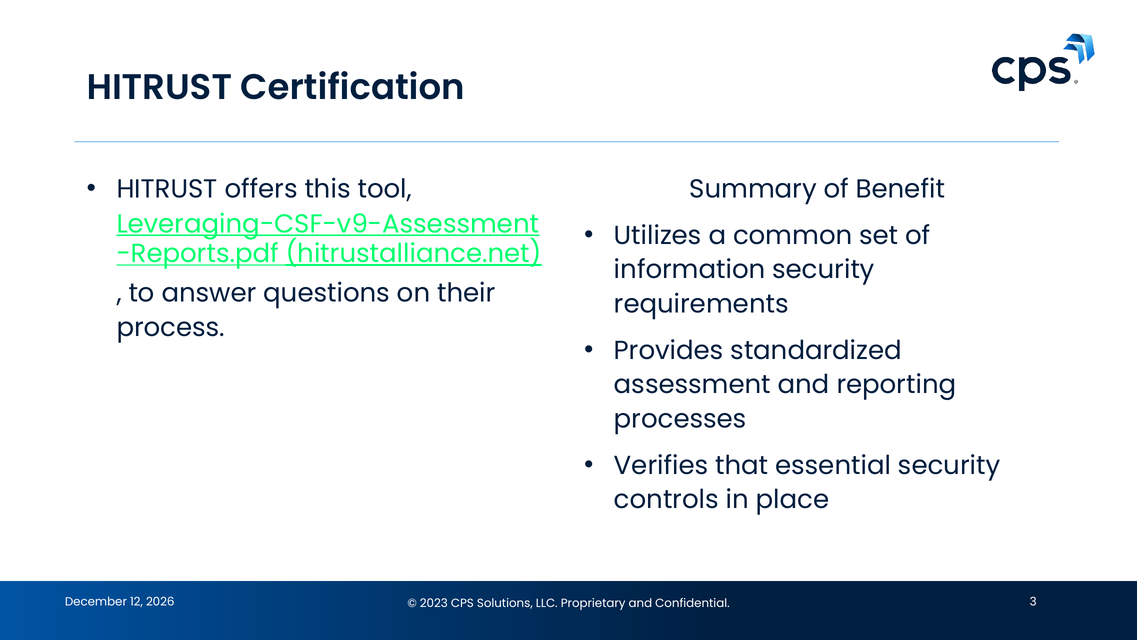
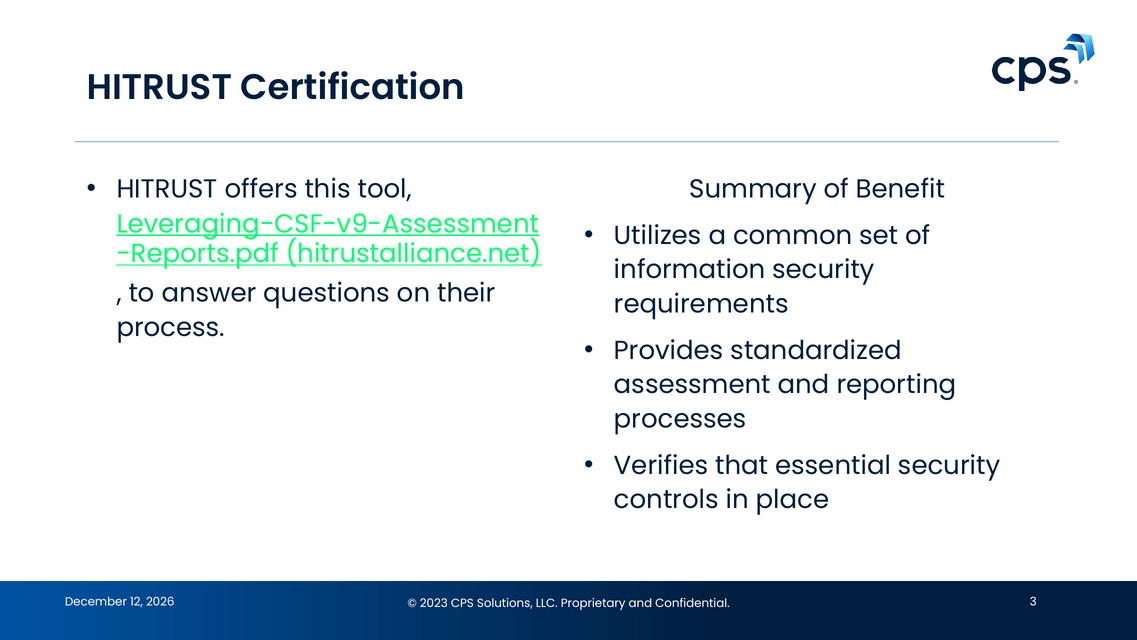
hitrustalliance.net underline: present -> none (414, 254)
